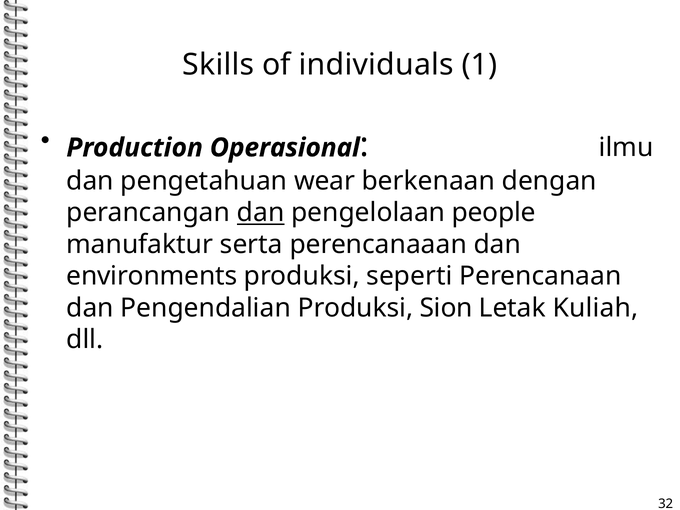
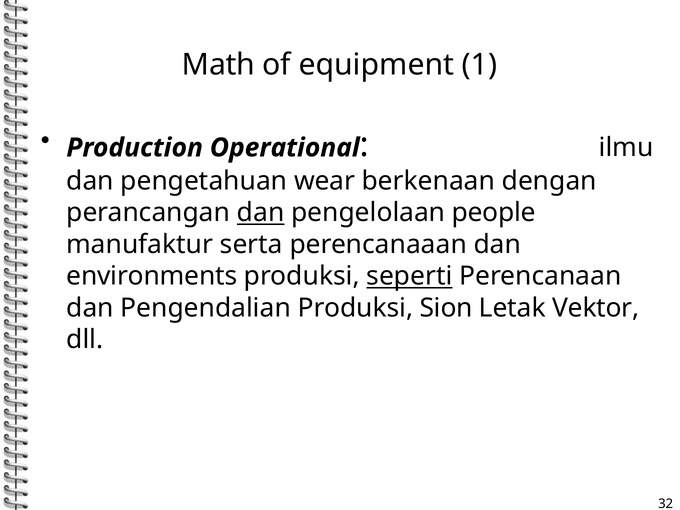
Skills: Skills -> Math (218, 65)
individuals: individuals -> equipment (376, 65)
Operasional: Operasional -> Operational (285, 148)
seperti underline: none -> present (409, 276)
Kuliah: Kuliah -> Vektor (596, 308)
